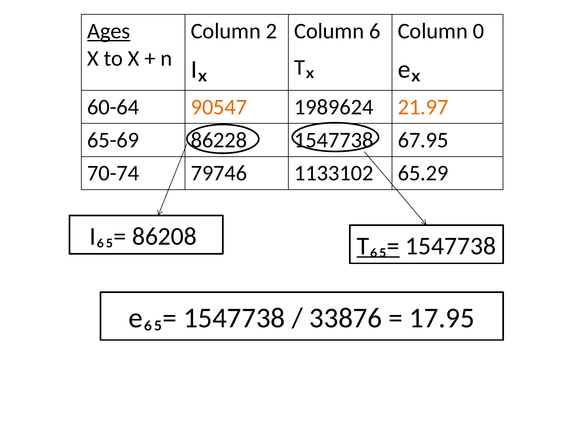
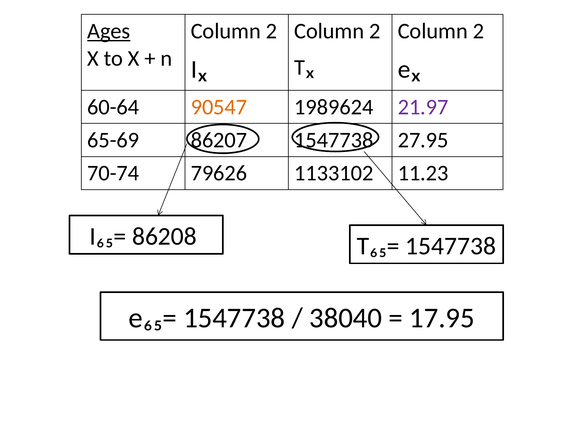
6: 6 -> 2 (375, 31)
0: 0 -> 2 (478, 31)
21.97 colour: orange -> purple (423, 107)
86228: 86228 -> 86207 (219, 140)
67.95: 67.95 -> 27.95 (423, 140)
79746: 79746 -> 79626 (219, 173)
65.29: 65.29 -> 11.23 (423, 173)
T₆₅= underline: present -> none (378, 246)
33876: 33876 -> 38040 (346, 318)
